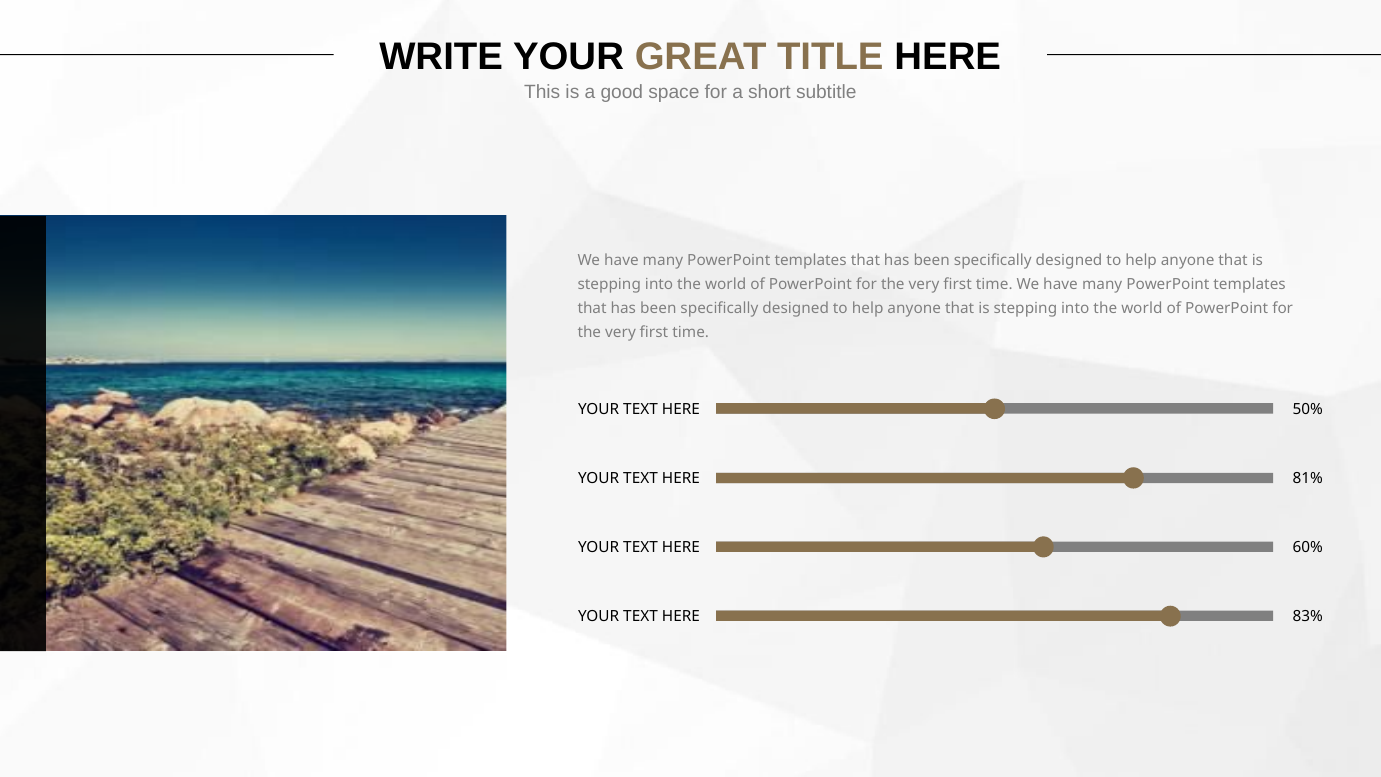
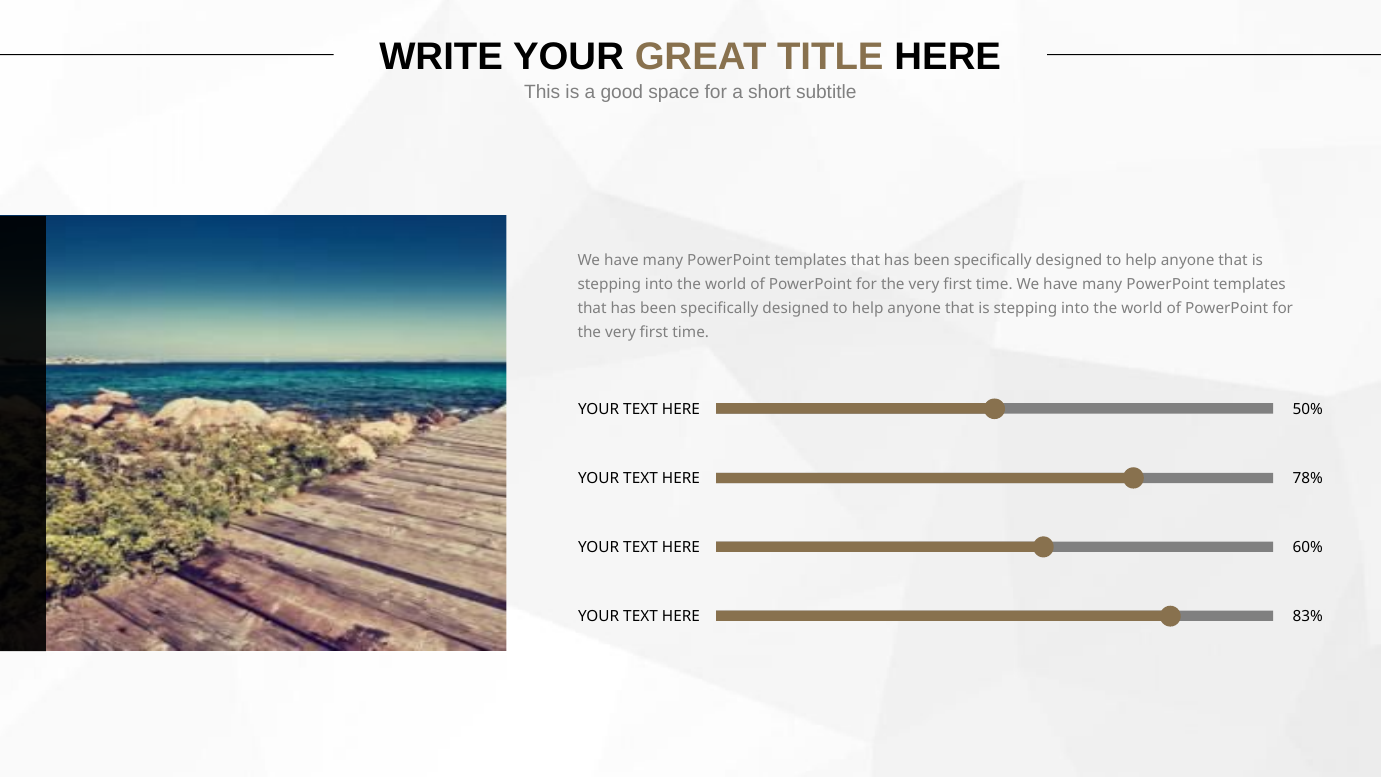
81%: 81% -> 78% (1308, 478)
